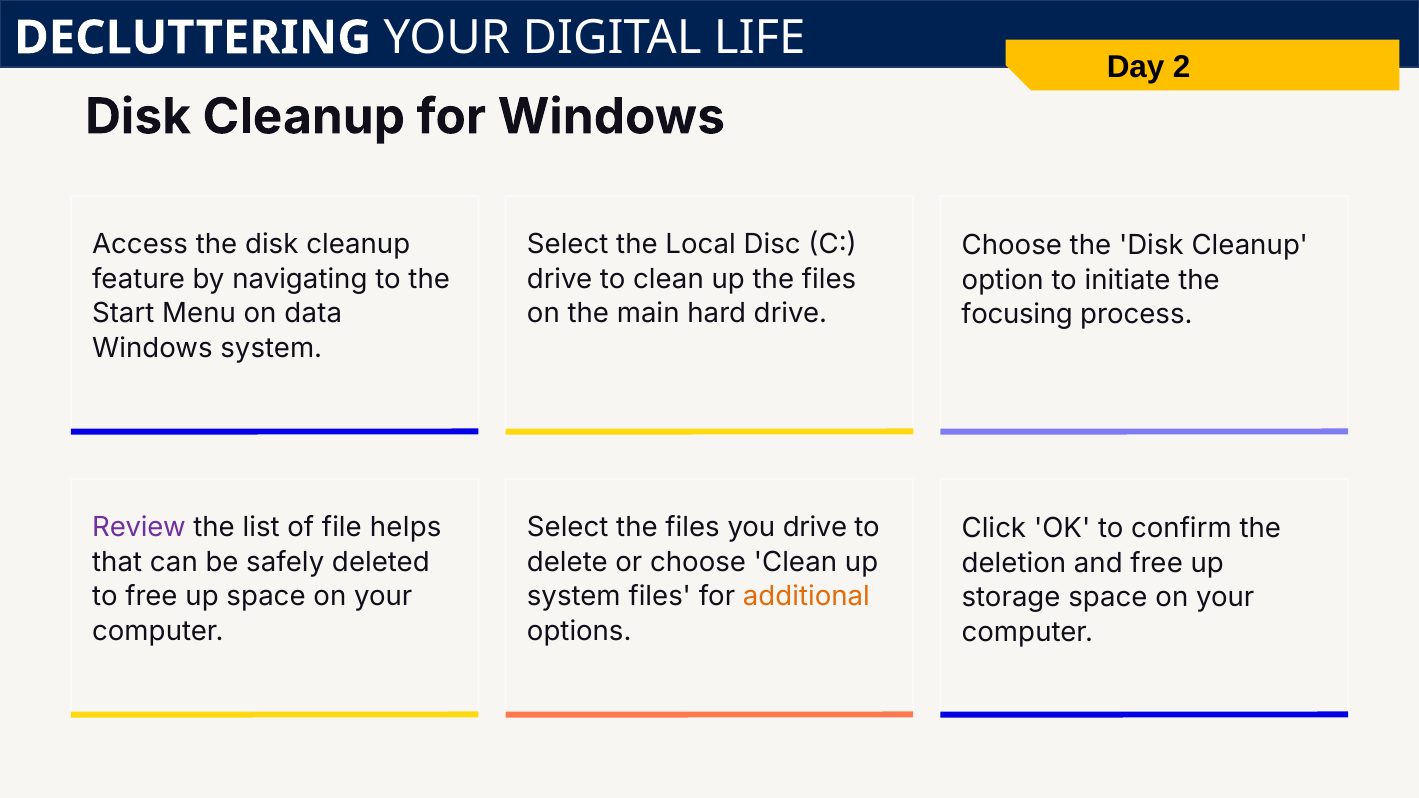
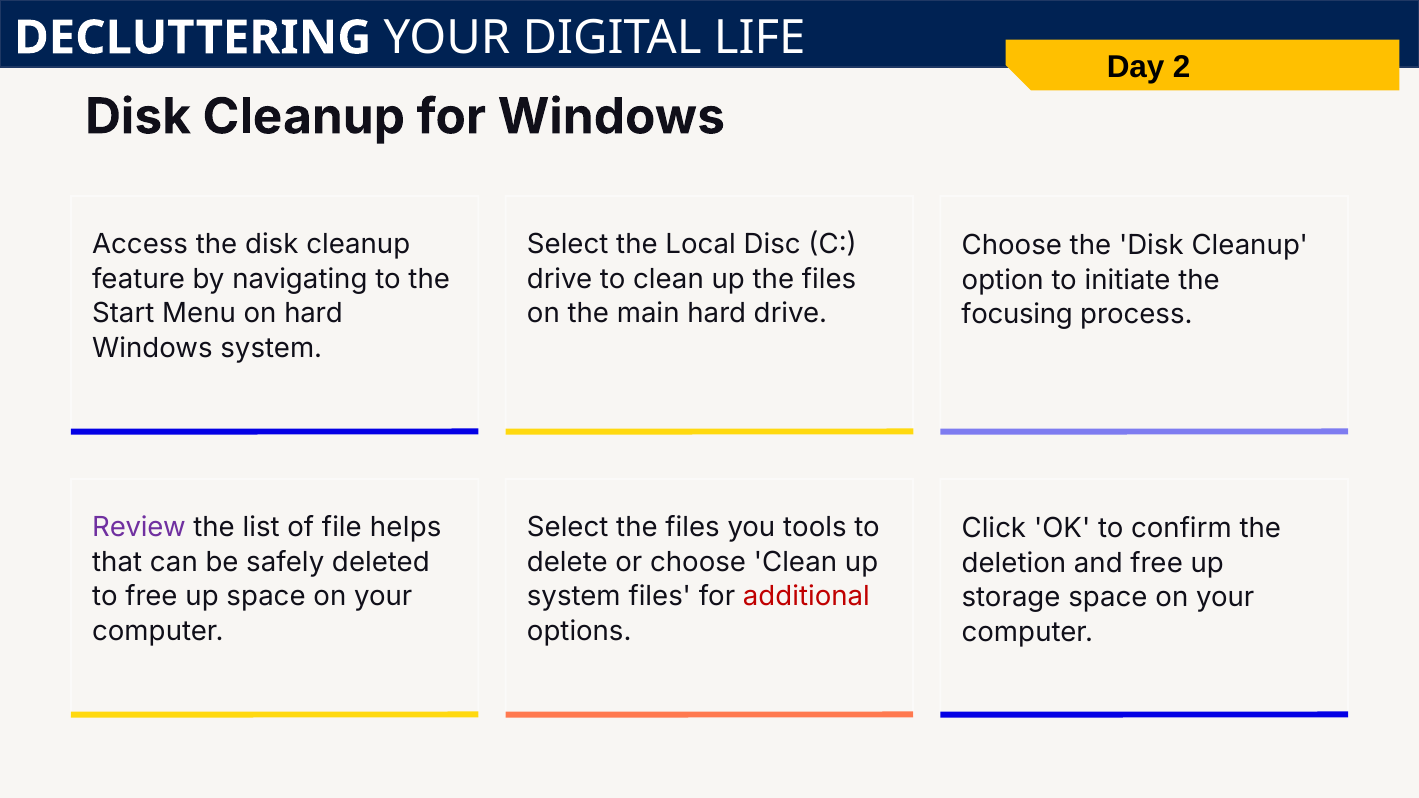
on data: data -> hard (314, 314)
you drive: drive -> tools (815, 527)
additional colour: orange -> red (806, 597)
